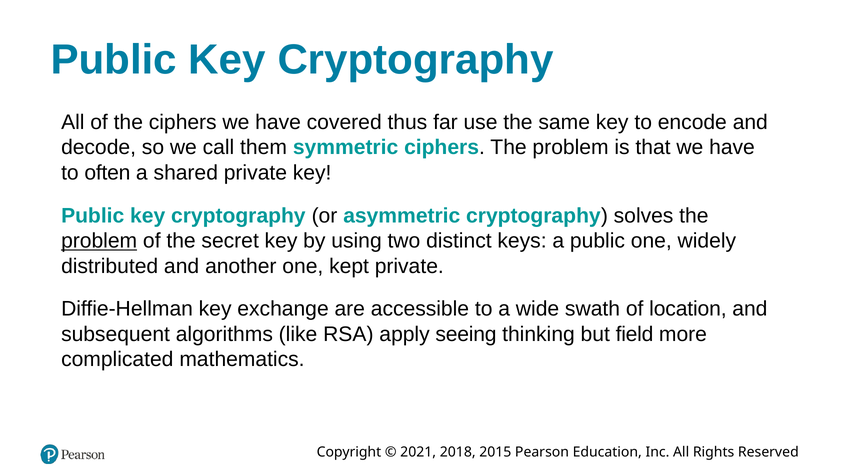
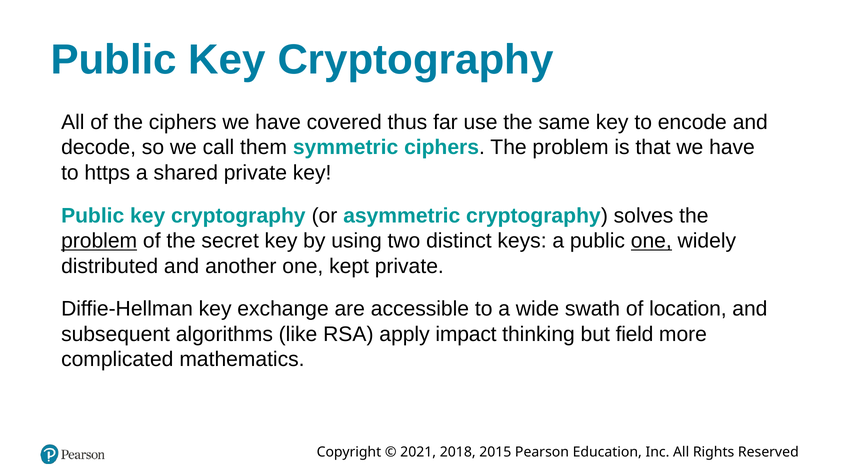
often: often -> https (107, 173)
one underline: none -> present (651, 241)
seeing: seeing -> impact (466, 334)
